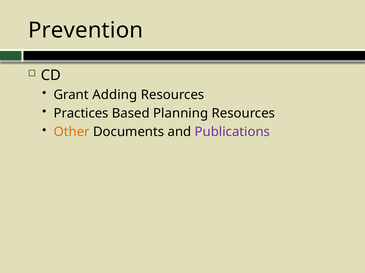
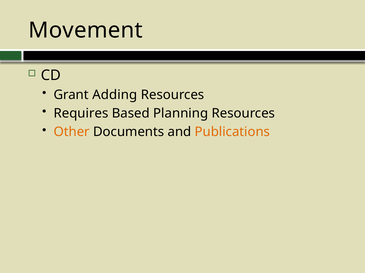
Prevention: Prevention -> Movement (86, 30)
Practices: Practices -> Requires (81, 114)
Publications colour: purple -> orange (232, 132)
